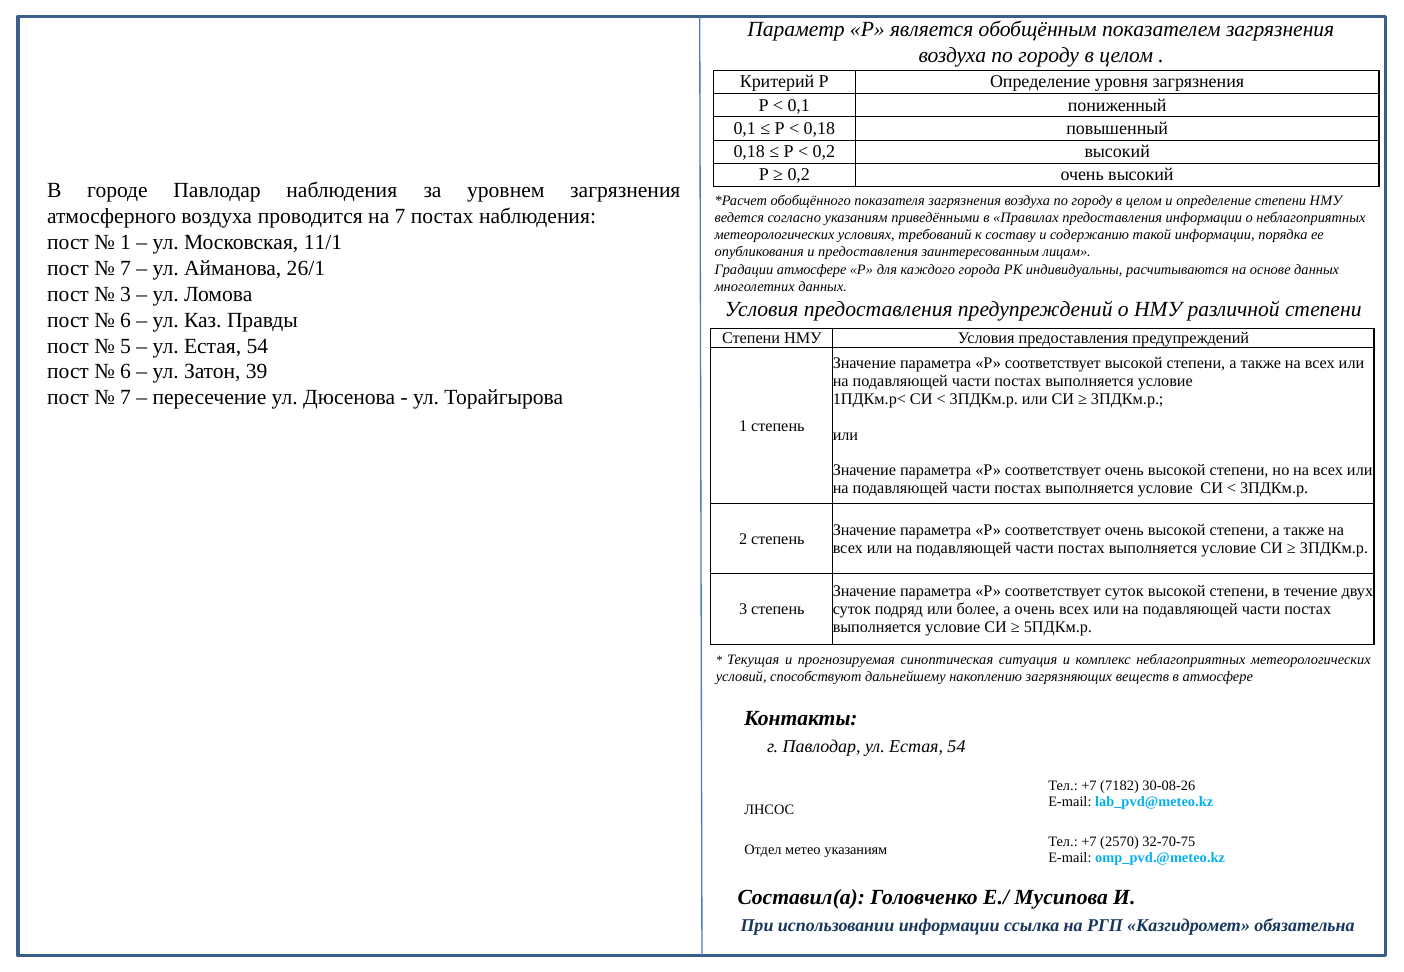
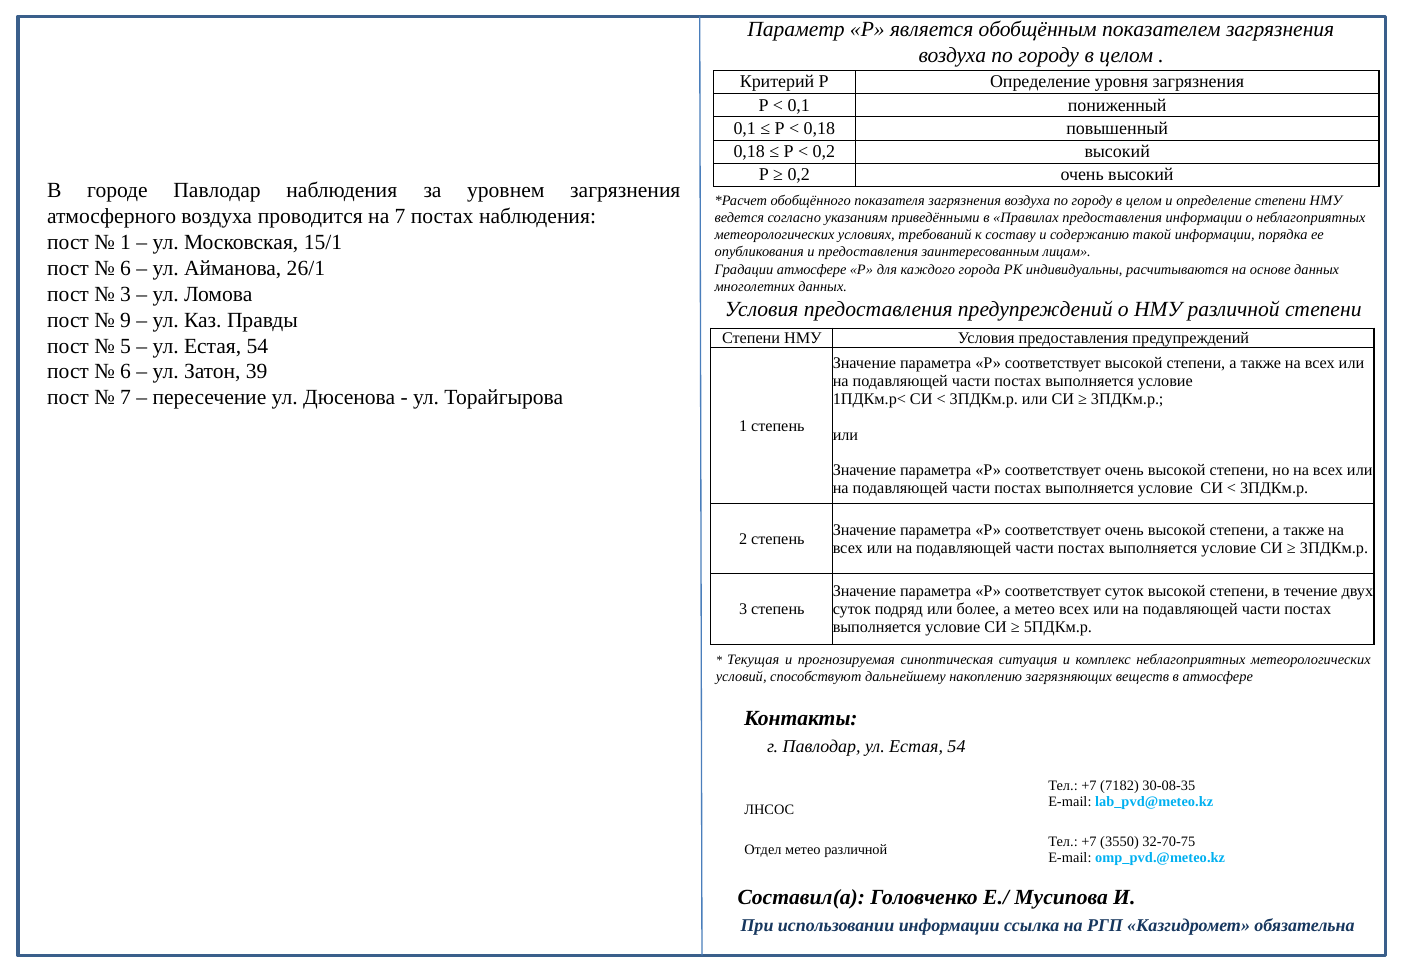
11/1: 11/1 -> 15/1 (323, 242)
7: 7 -> 6 (126, 268)
6: 6 -> 9 (126, 320)
а очень: очень -> метео (1035, 609)
30-08-26: 30-08-26 -> 30-08-35 (1169, 786)
2570: 2570 -> 3550 (1120, 842)
метео указаниям: указаниям -> различной (856, 850)
